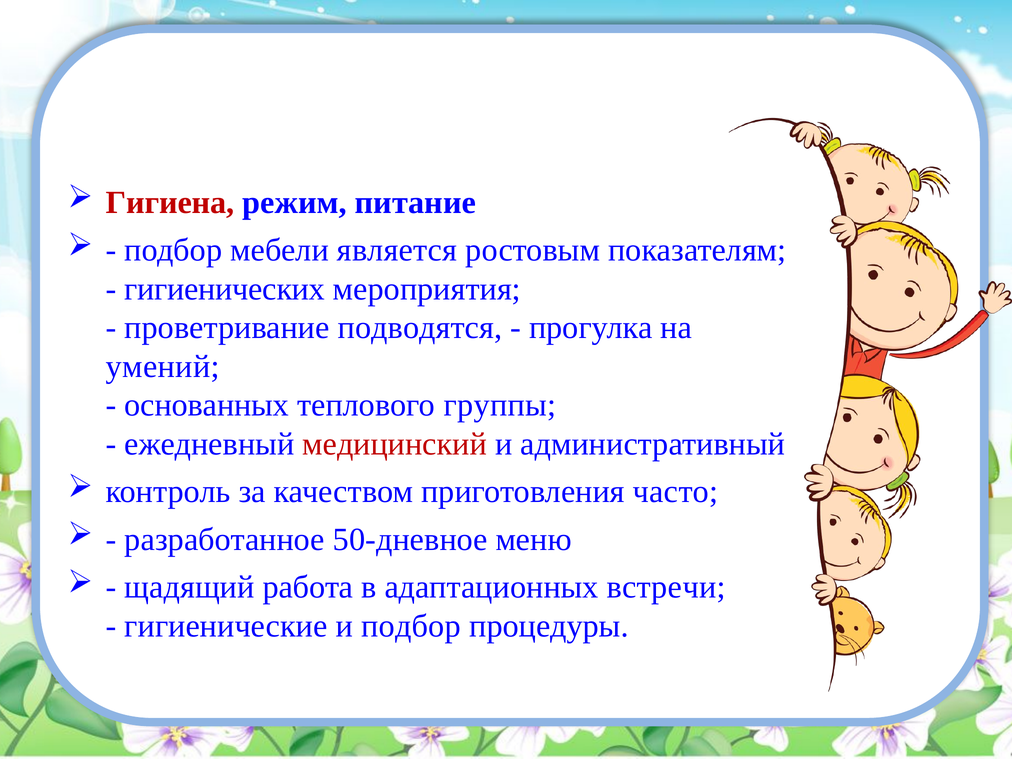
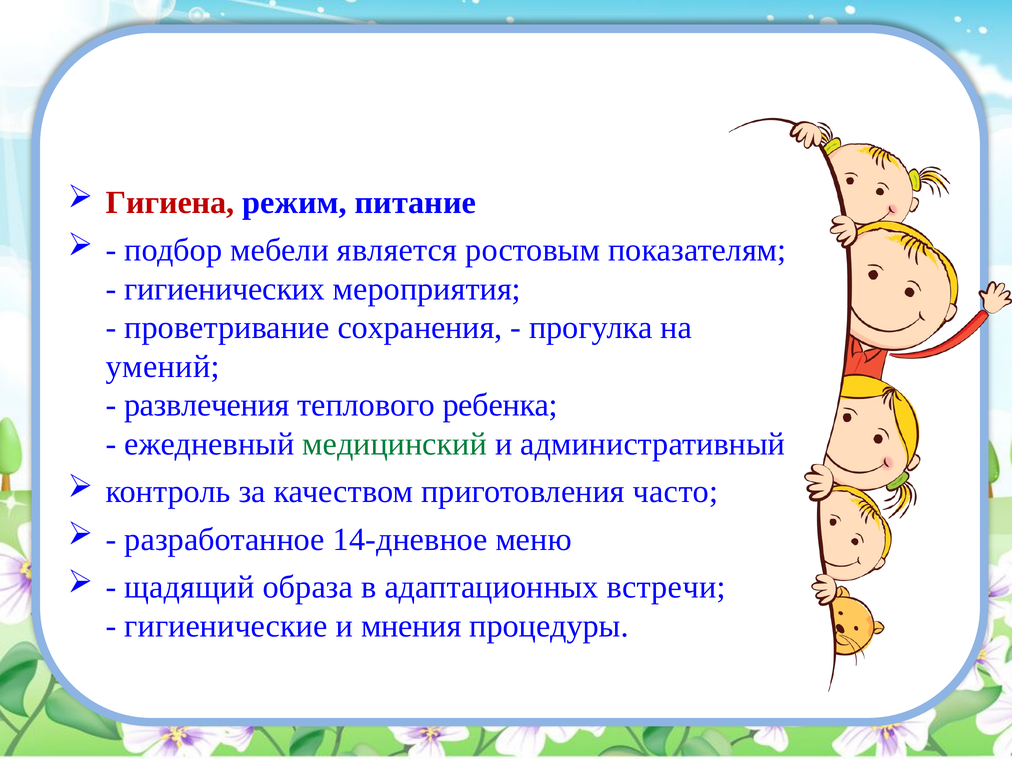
подводятся: подводятся -> сохранения (420, 328)
основанных: основанных -> развлечения (207, 405)
группы: группы -> ребенка (500, 405)
медицинский colour: red -> green (395, 444)
50-дневное: 50-дневное -> 14-дневное (410, 540)
работа: работа -> образа (308, 587)
и подбор: подбор -> мнения (411, 626)
